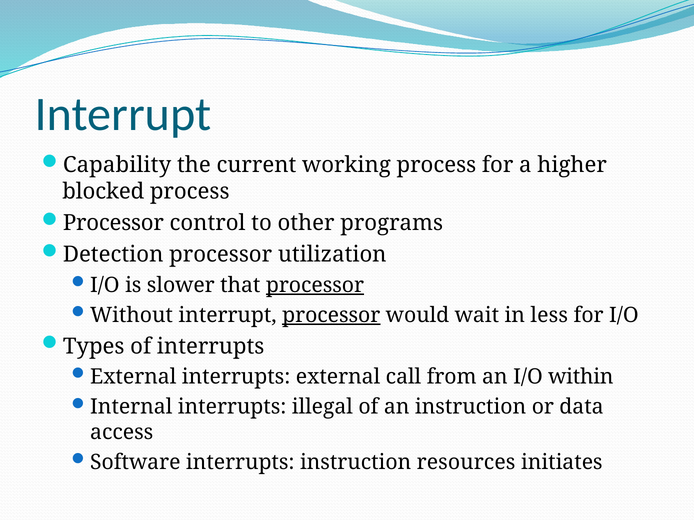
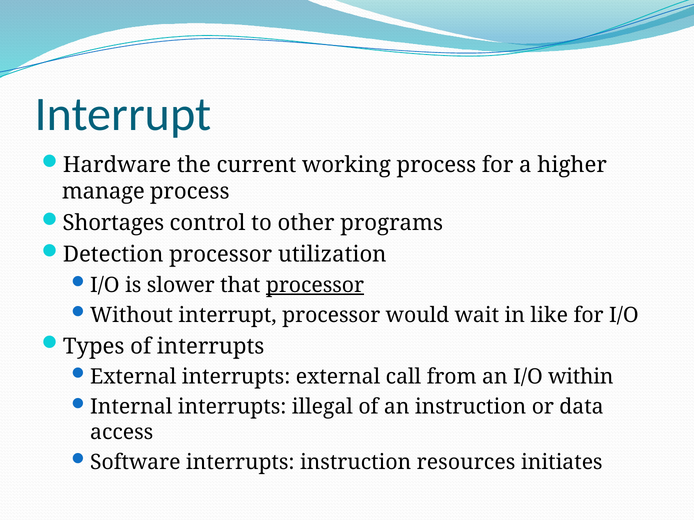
Capability: Capability -> Hardware (117, 165)
blocked: blocked -> manage (103, 192)
Processor: Processor -> Shortages (113, 223)
processor underline: present -> none (331, 316)
less: less -> like (549, 316)
